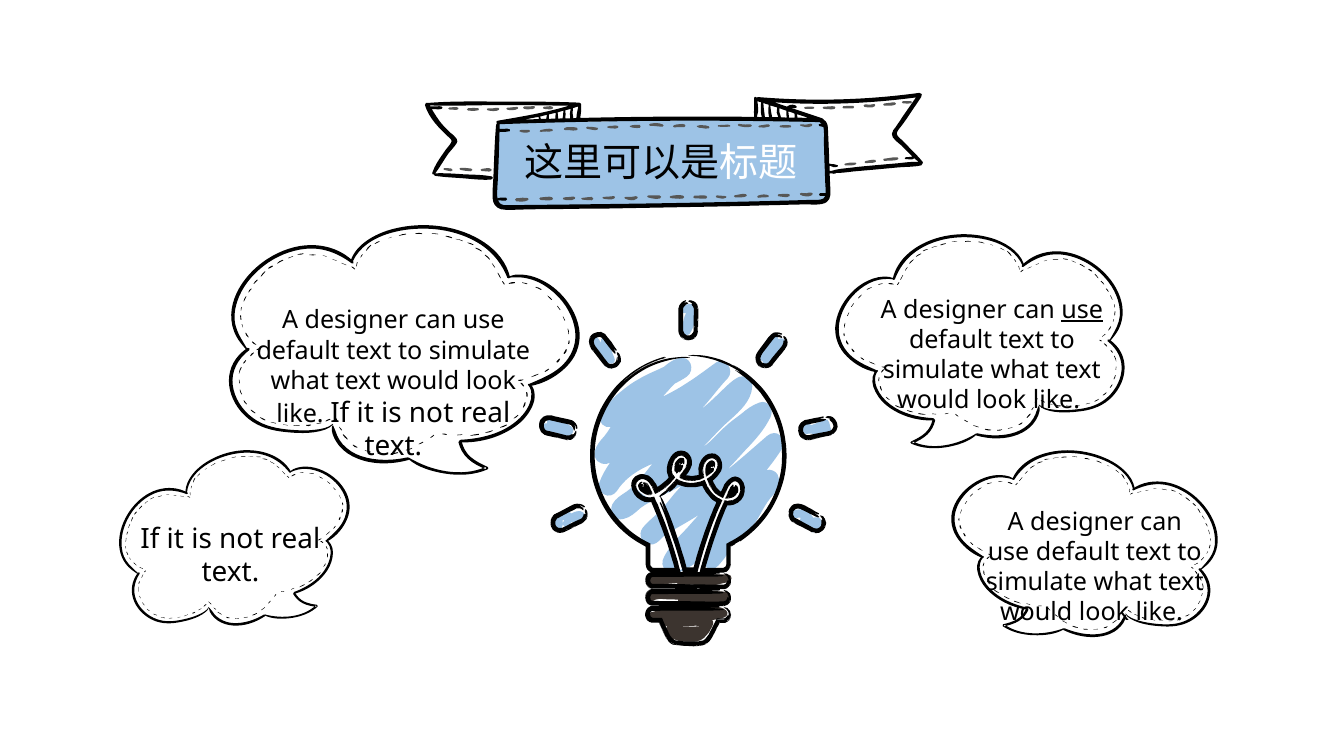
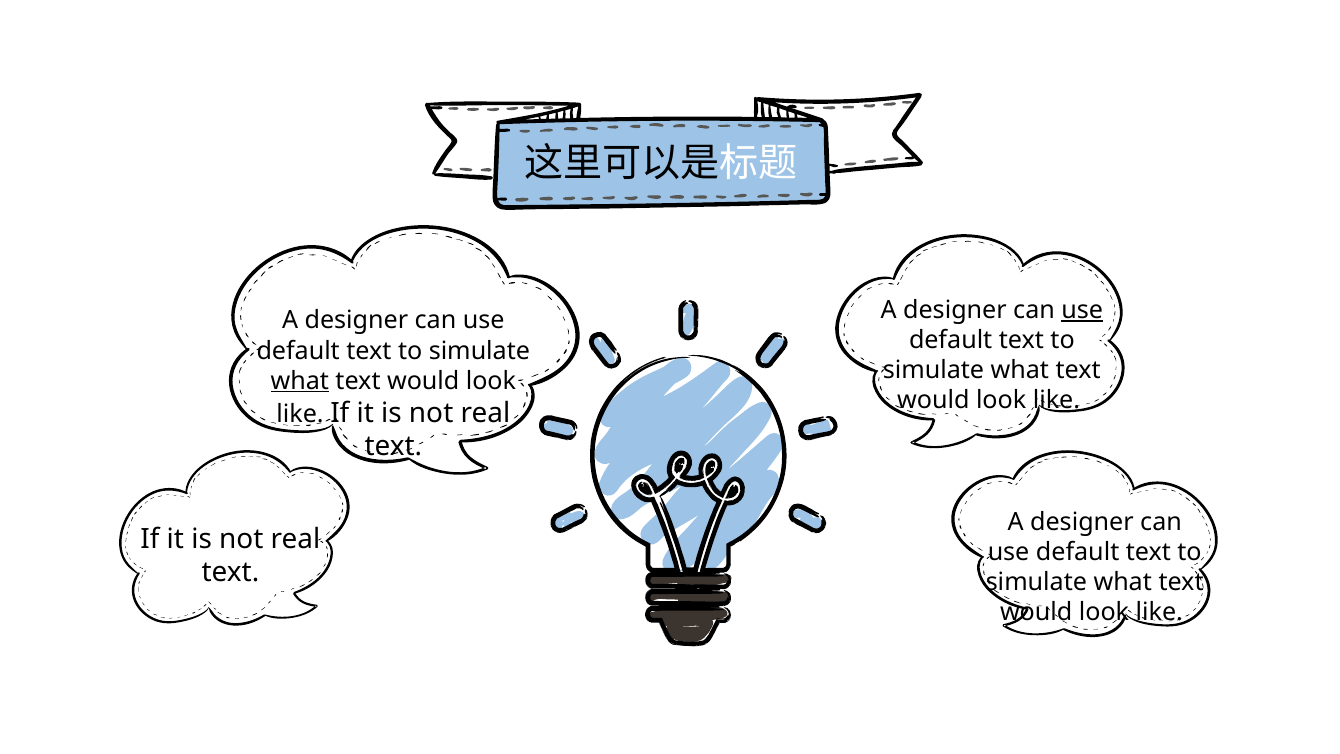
what underline: none -> present (300, 381)
